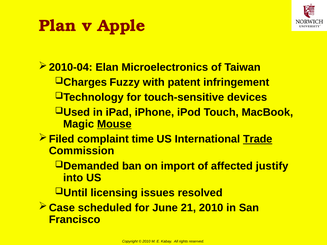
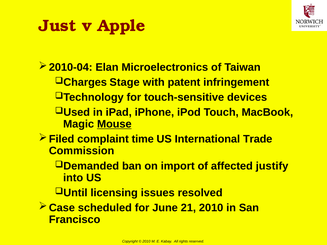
Plan: Plan -> Just (58, 26)
Fuzzy: Fuzzy -> Stage (125, 82)
Trade underline: present -> none (258, 139)
